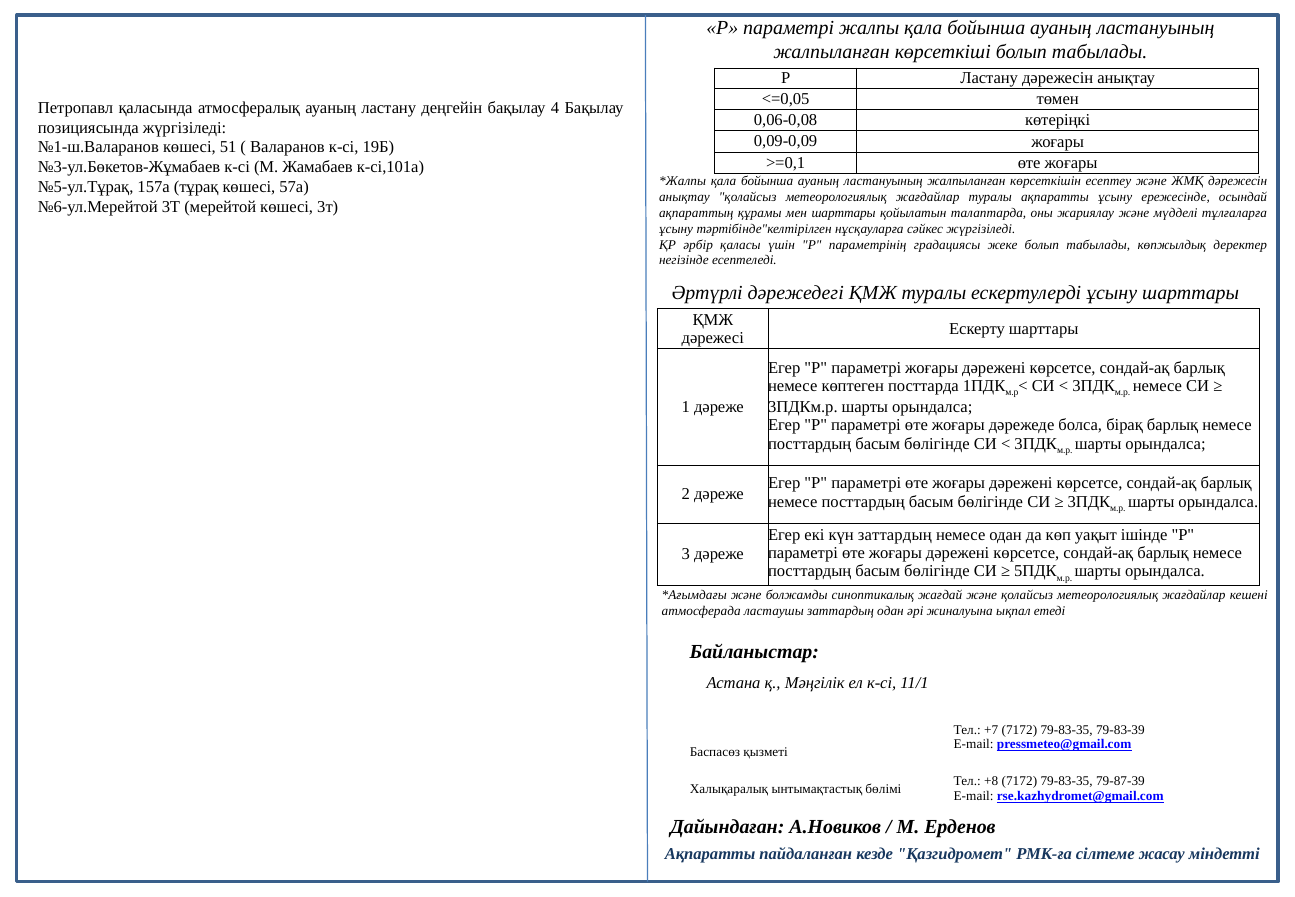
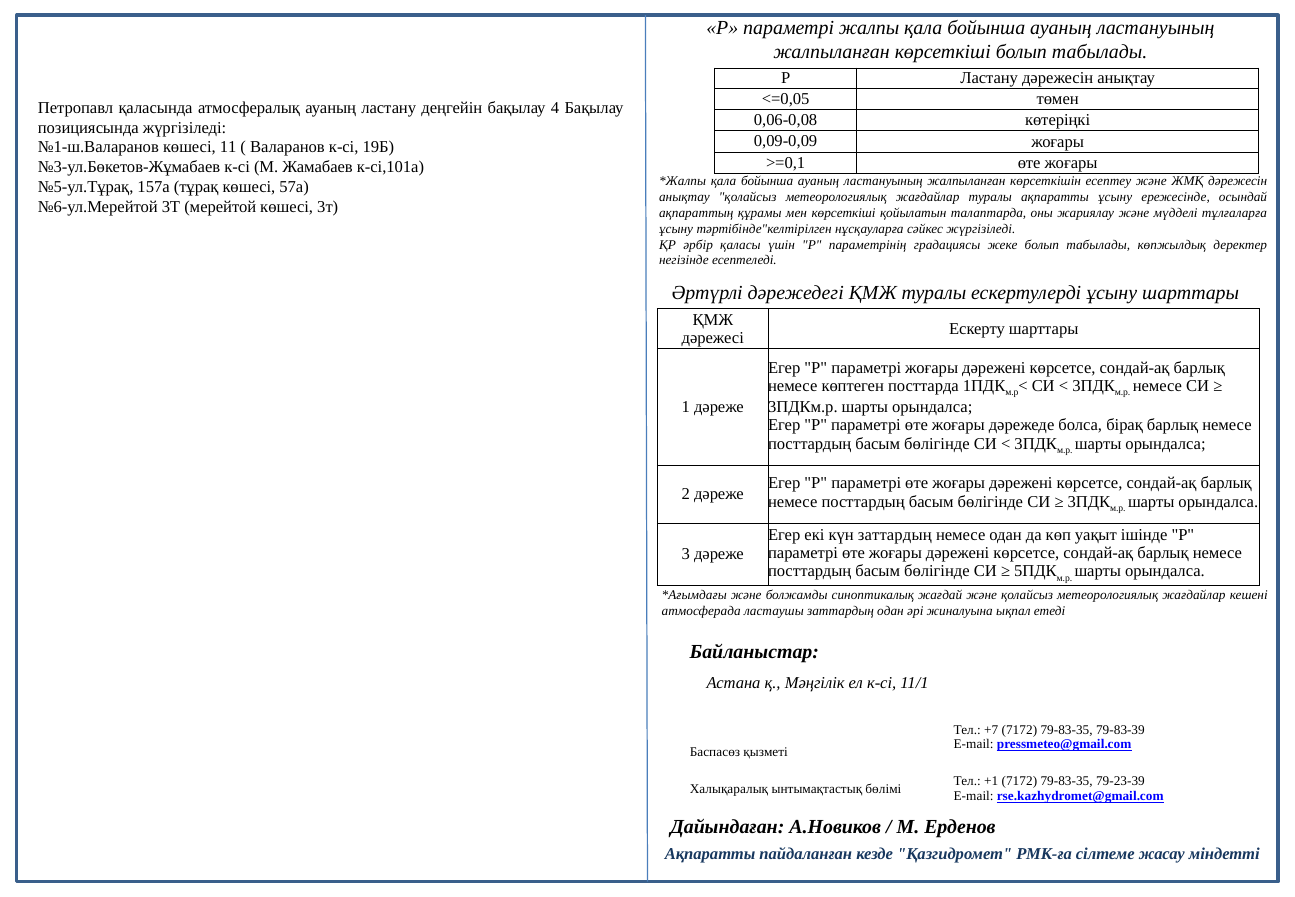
51: 51 -> 11 (228, 147)
мен шарттары: шарттары -> көрсеткіші (844, 213)
+8: +8 -> +1 (991, 781)
79-87-39: 79-87-39 -> 79-23-39 (1120, 781)
